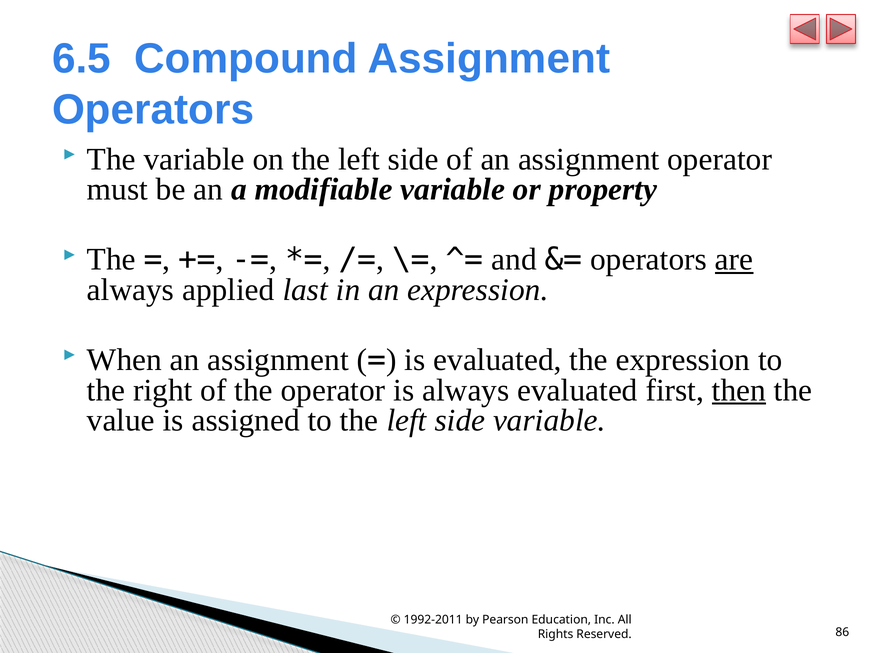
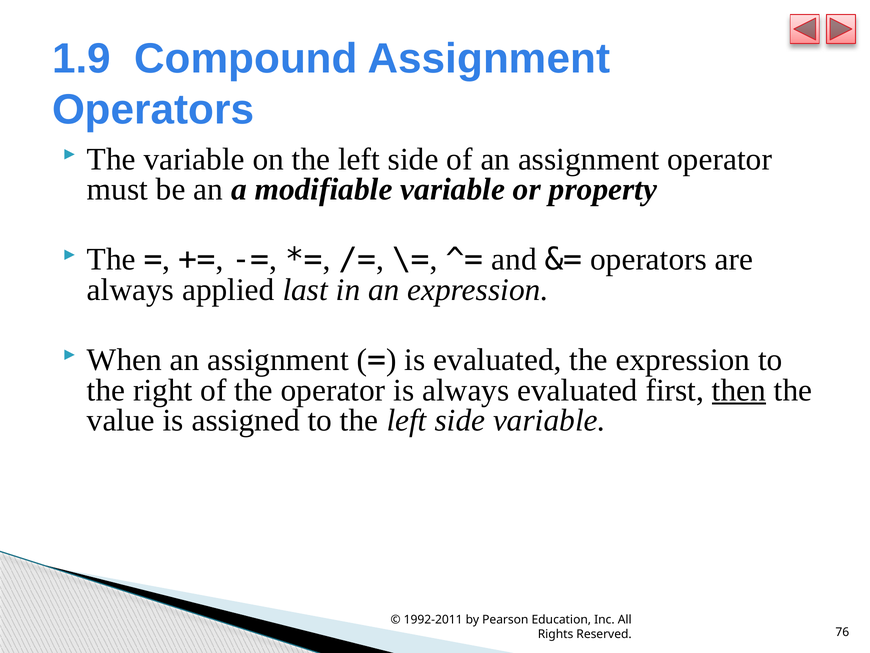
6.5: 6.5 -> 1.9 (81, 59)
are underline: present -> none (734, 259)
86: 86 -> 76 (842, 632)
